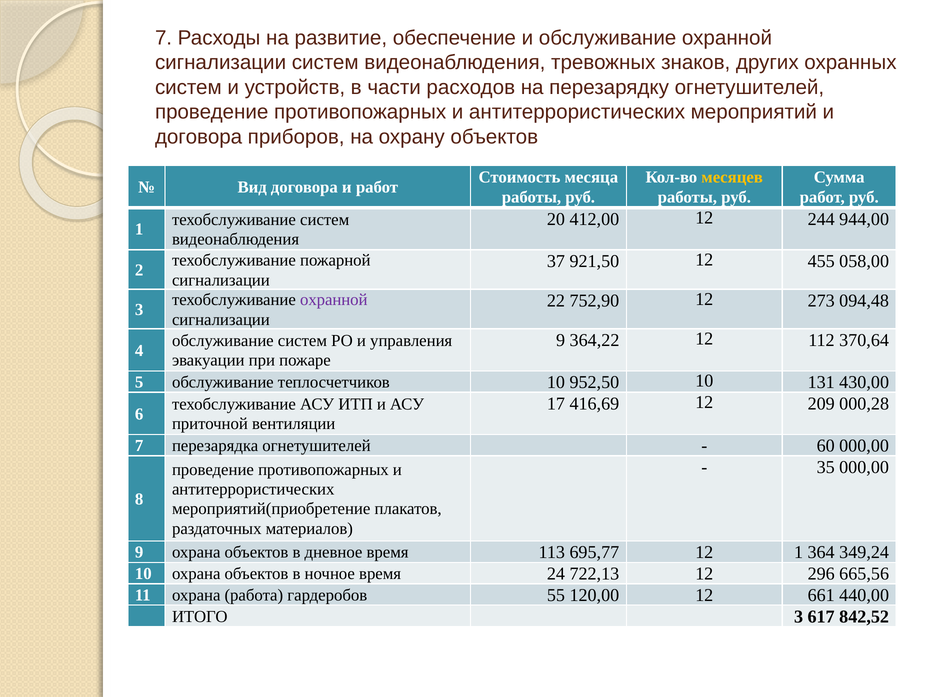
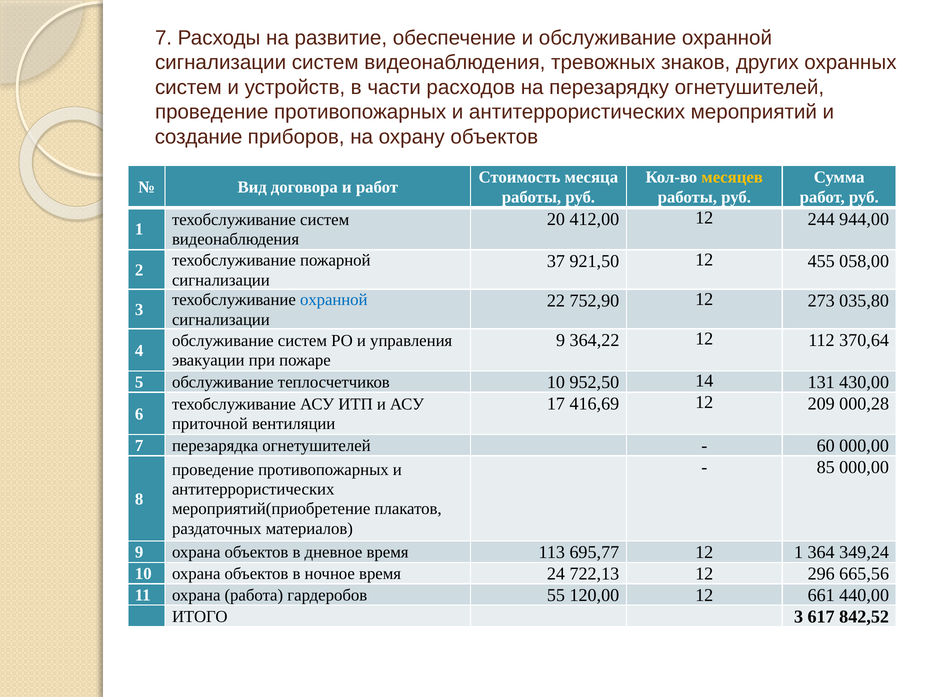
договора: договора -> создание (199, 137)
охранной colour: purple -> blue (334, 300)
094,48: 094,48 -> 035,80 (864, 301)
952,50 10: 10 -> 14 (704, 381)
35: 35 -> 85 (826, 467)
